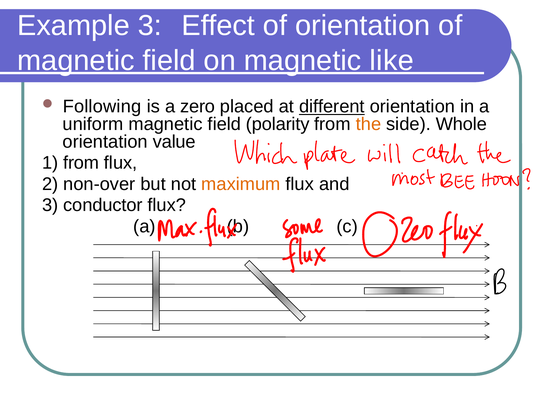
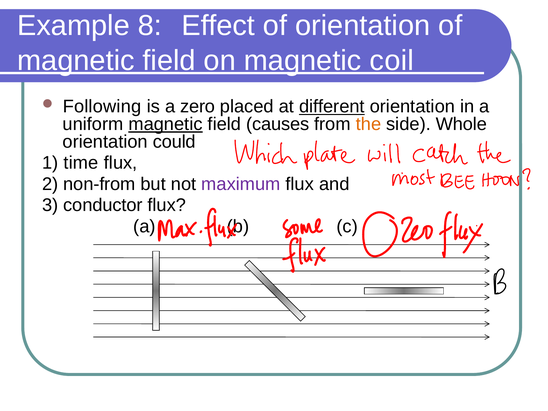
Example 3: 3 -> 8 (150, 26)
like: like -> coil (392, 60)
magnetic underline: none -> present (165, 124)
polarity: polarity -> causes (278, 124)
value: value -> could (174, 142)
1 from: from -> time (81, 163)
non-over: non-over -> non-from (99, 184)
maximum colour: orange -> purple (241, 184)
